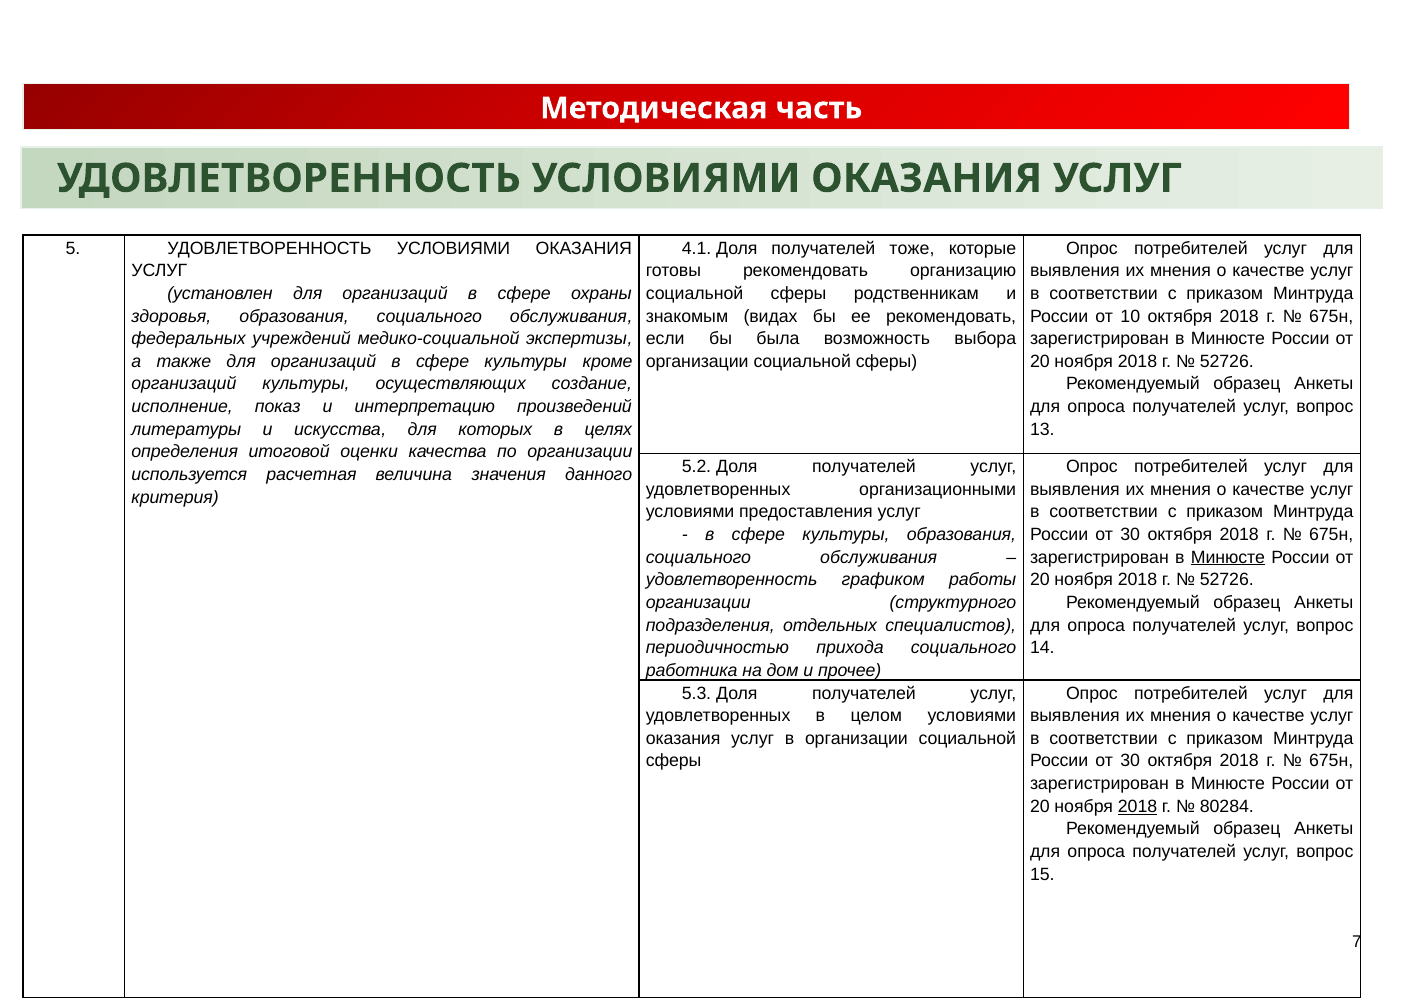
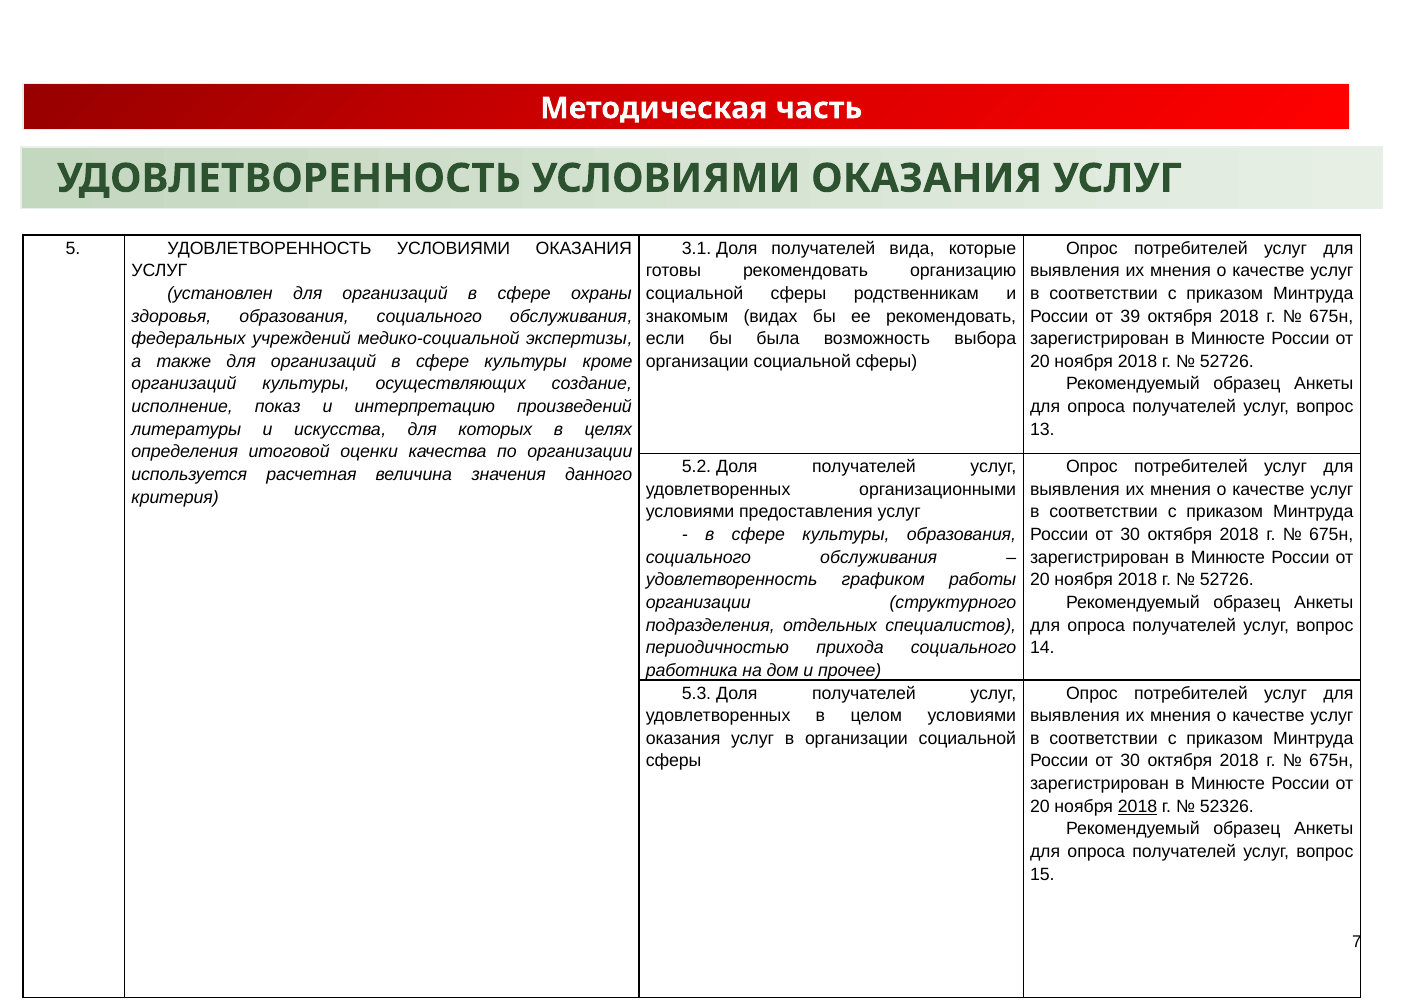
4.1: 4.1 -> 3.1 (697, 248)
тоже: тоже -> вида (912, 248)
10: 10 -> 39 (1130, 316)
Минюсте underline: present -> none (1228, 557)
80284: 80284 -> 52326 (1227, 806)
